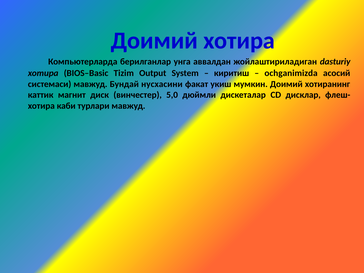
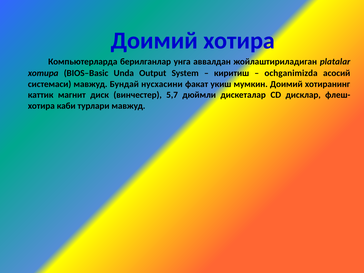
dasturiy: dasturiy -> platalar (335, 62)
Tizim: Tizim -> Unda (124, 73)
5,0: 5,0 -> 5,7 (172, 95)
